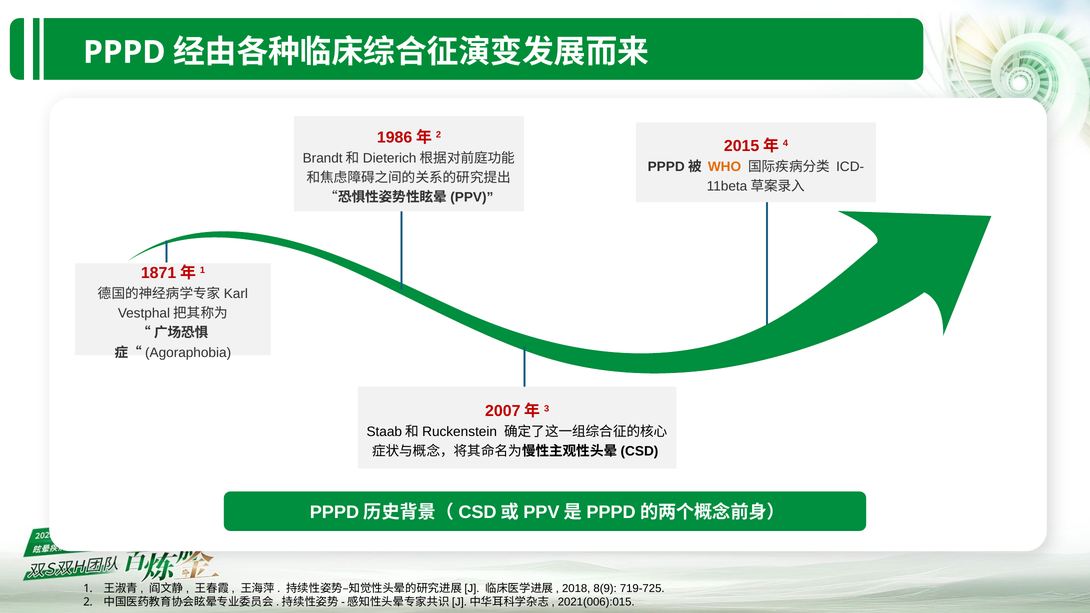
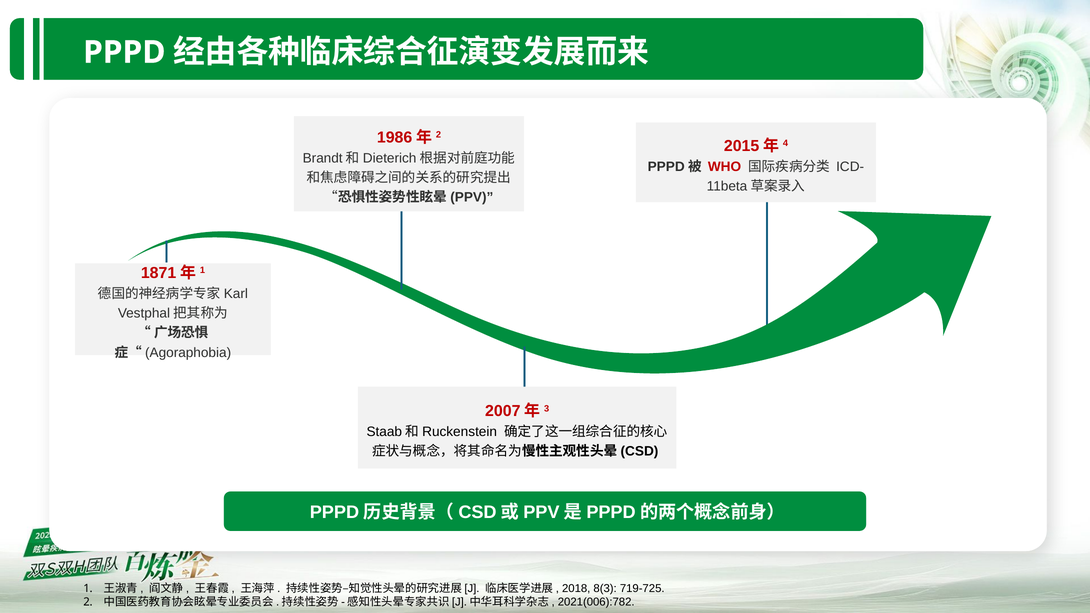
WHO colour: orange -> red (725, 167)
8(9: 8(9 -> 8(3 (605, 588)
2021(006):015: 2021(006):015 -> 2021(006):782 (596, 602)
